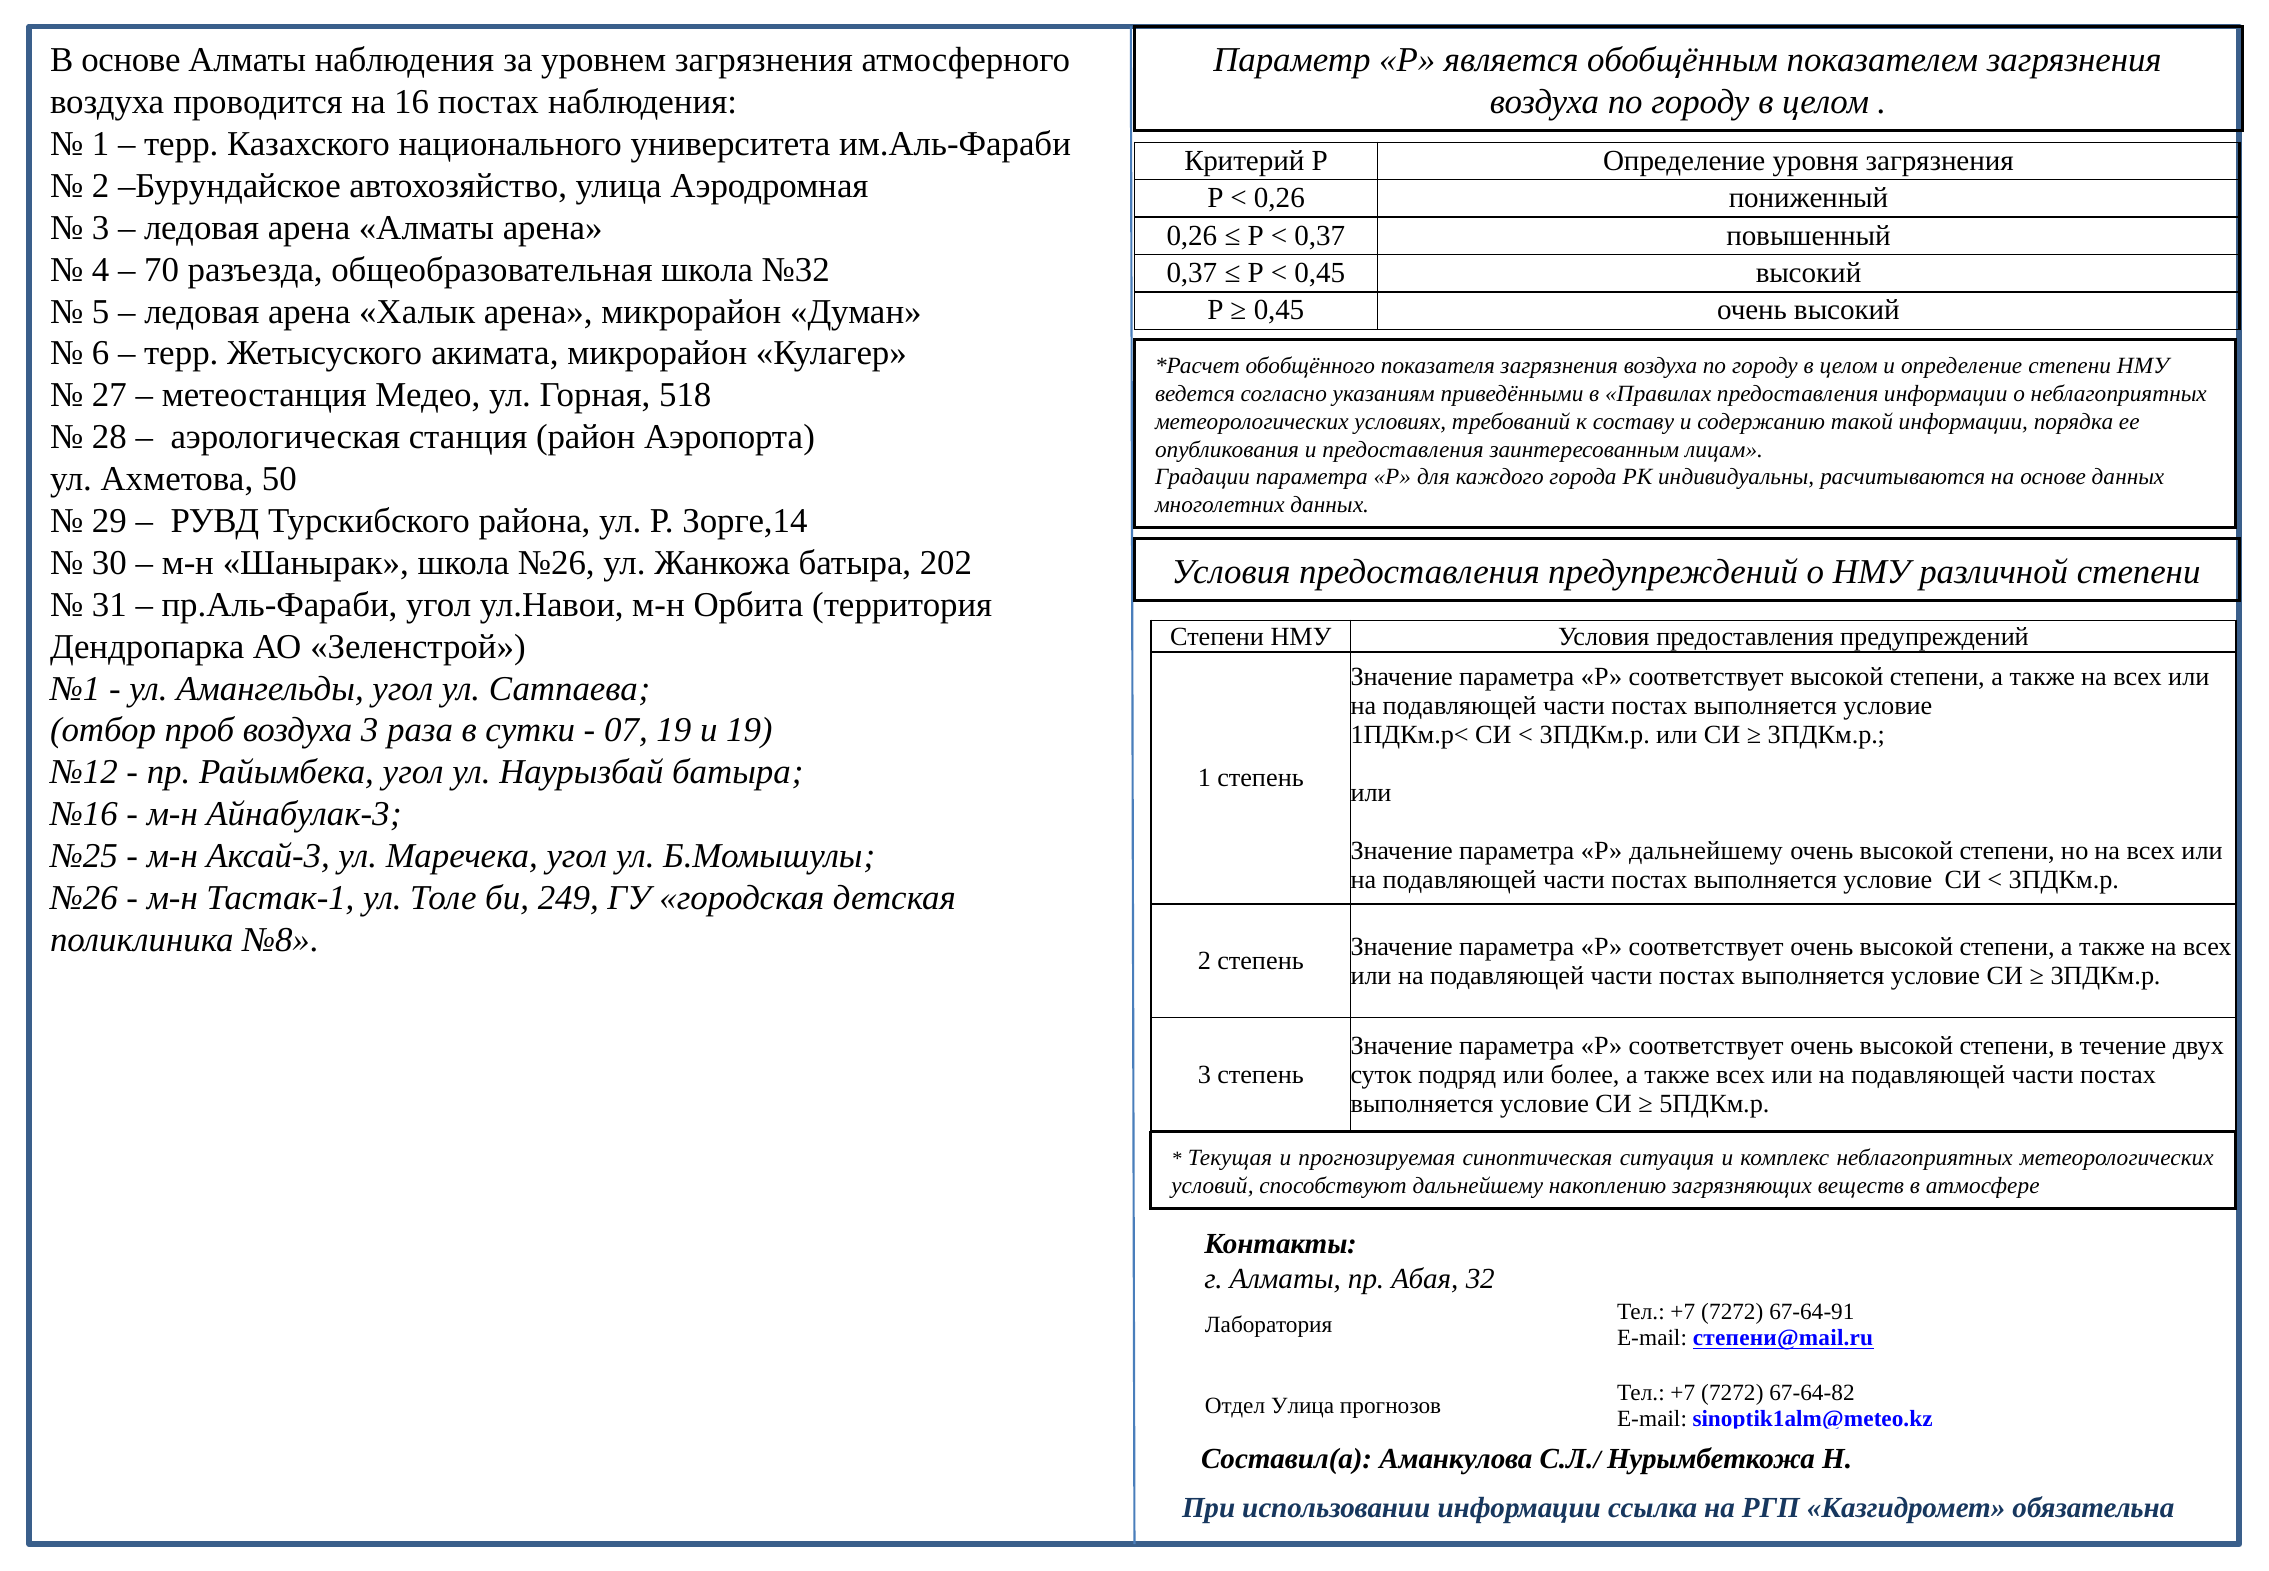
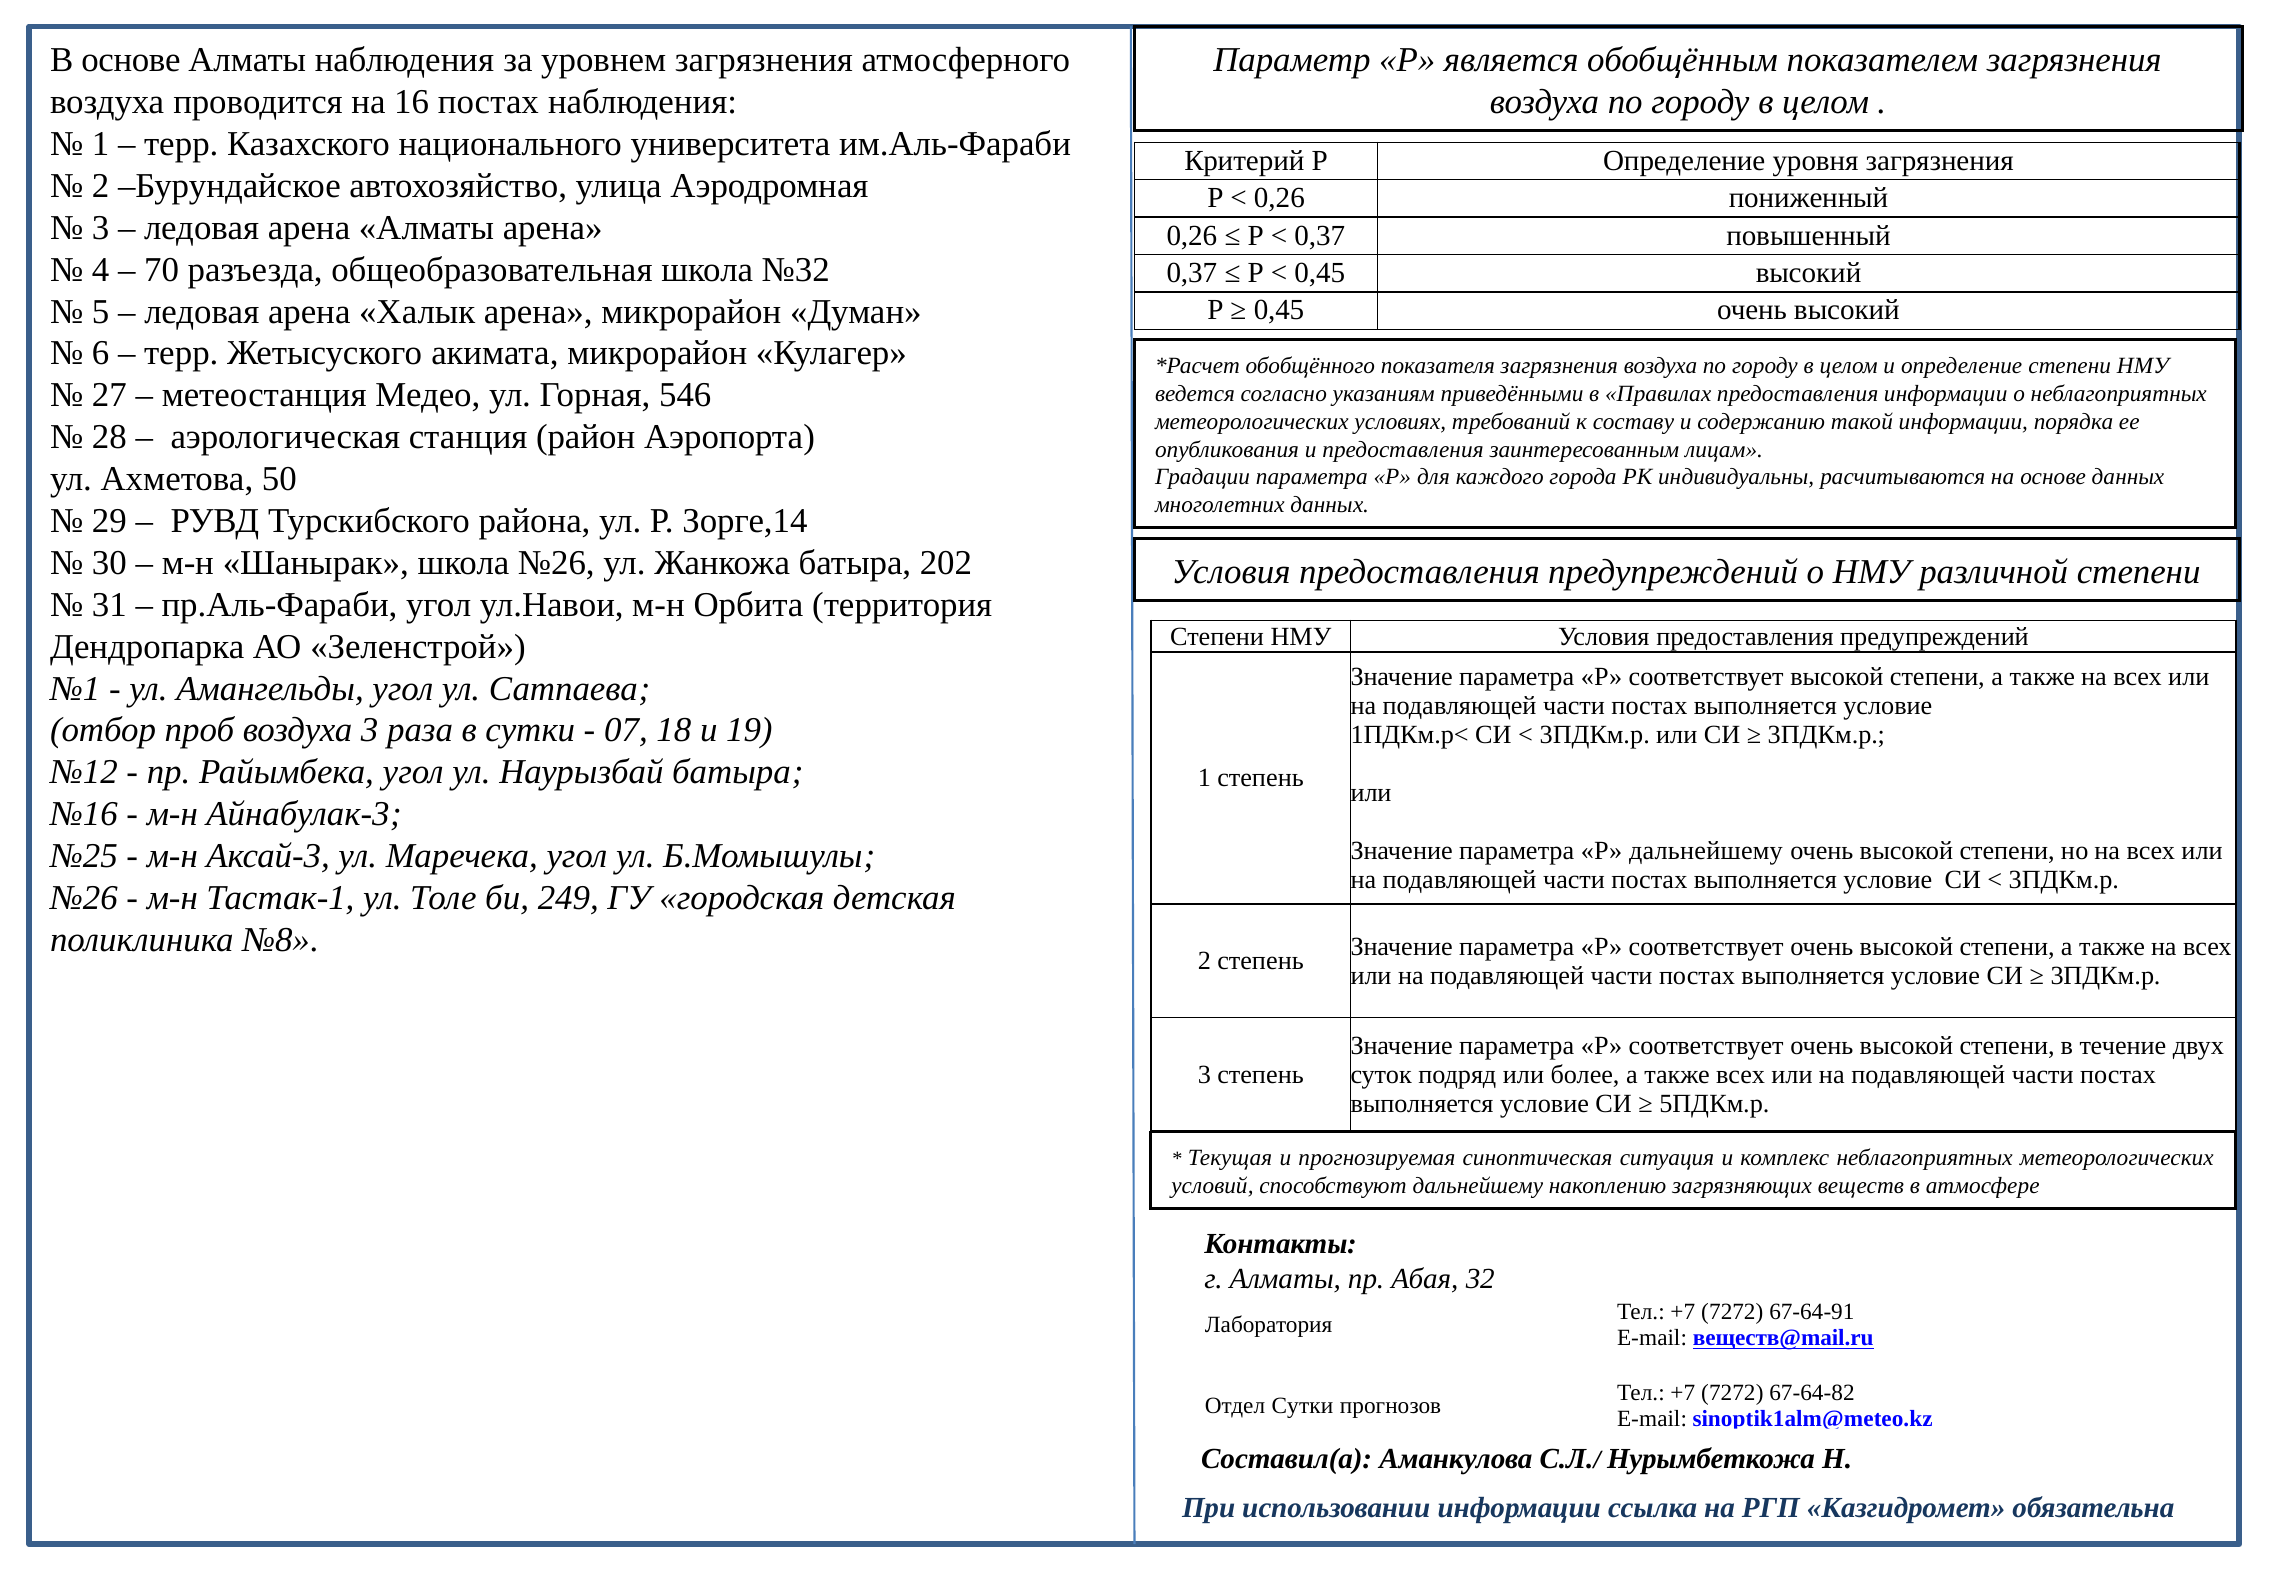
518: 518 -> 546 (685, 395)
07 19: 19 -> 18 (674, 730)
степени@mail.ru: степени@mail.ru -> веществ@mail.ru (1783, 1338)
Отдел Улица: Улица -> Сутки (1302, 1406)
